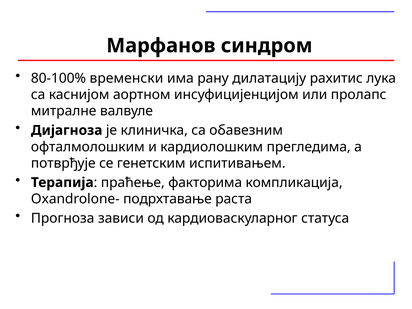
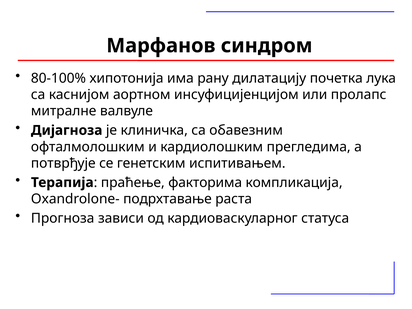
временски: временски -> хипотонија (127, 78)
рахитис: рахитис -> почетка (336, 78)
